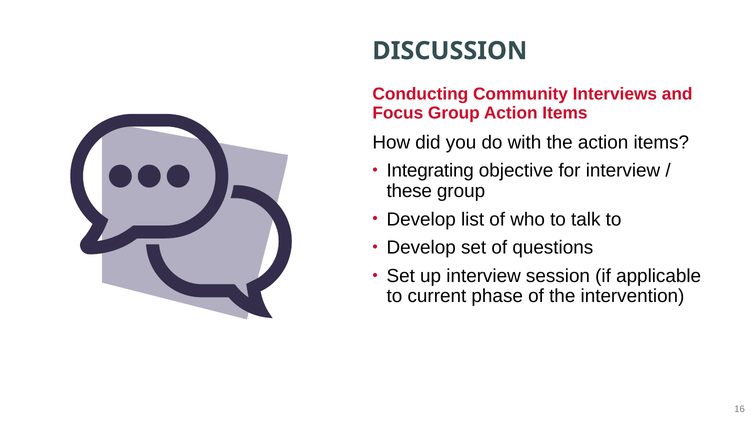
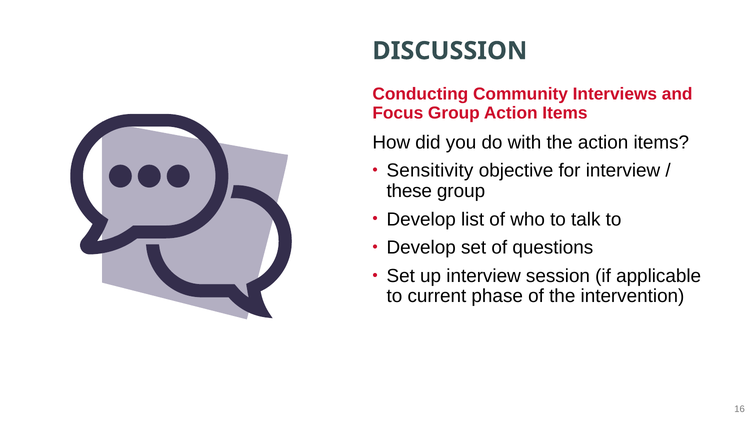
Integrating: Integrating -> Sensitivity (430, 171)
